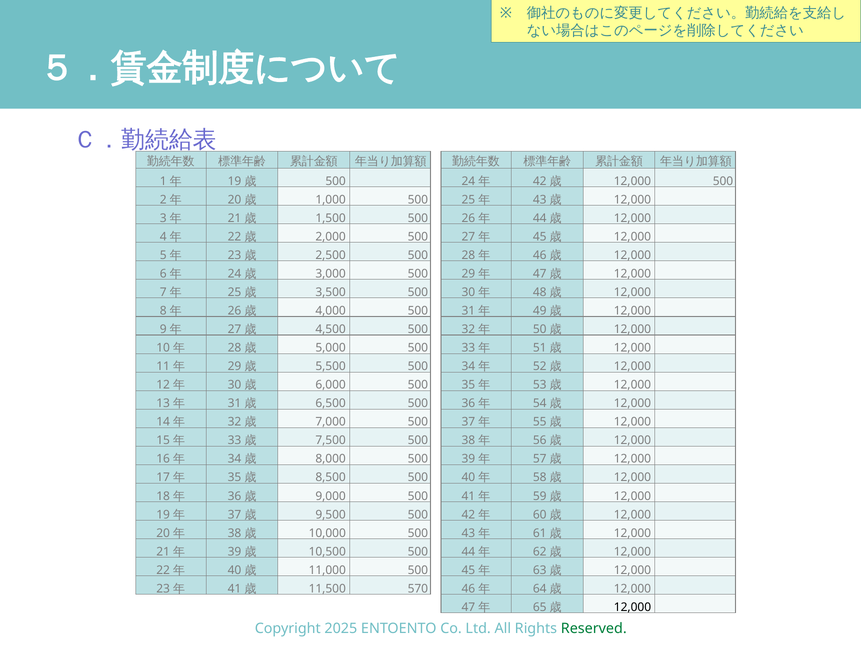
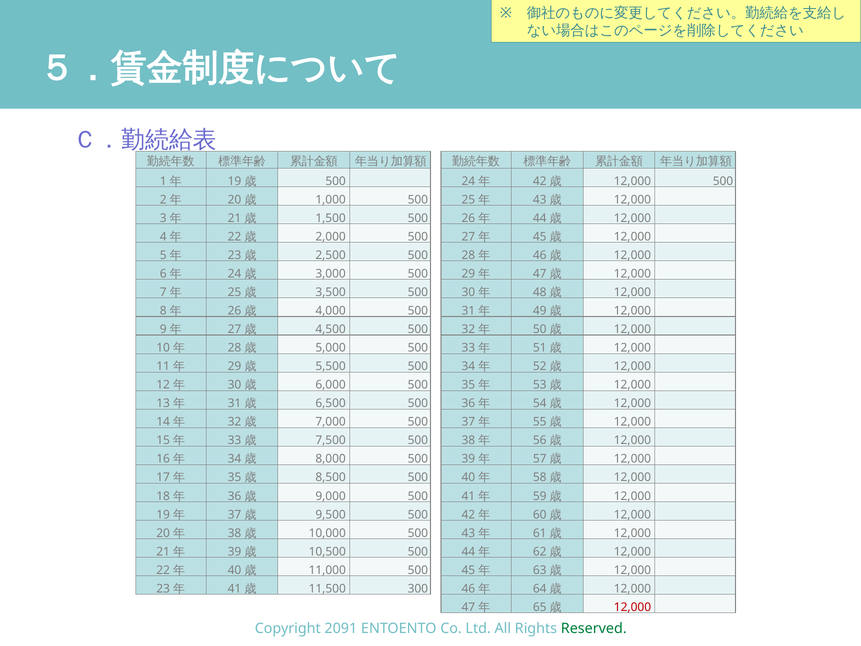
570: 570 -> 300 (418, 588)
12,000 colour: black -> red (632, 607)
2025: 2025 -> 2091 (341, 628)
